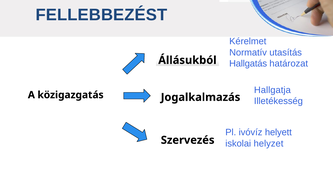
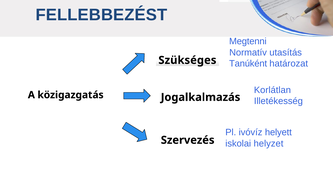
Kérelmet: Kérelmet -> Megtenni (248, 41)
Állásukból: Állásukból -> Szükséges (187, 60)
Hallgatás: Hallgatás -> Tanúként (248, 63)
Hallgatja: Hallgatja -> Korlátlan (272, 90)
